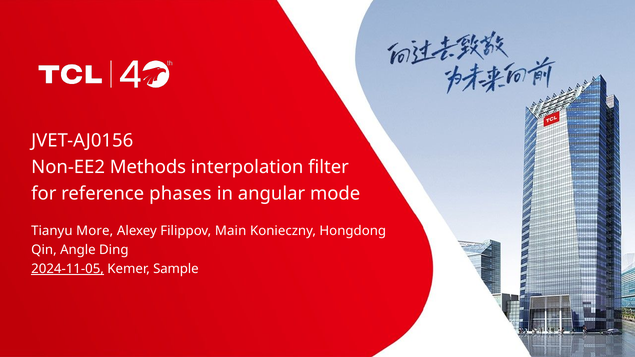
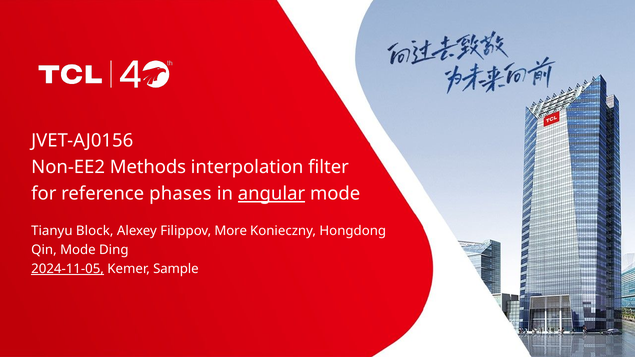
angular underline: none -> present (272, 194)
More: More -> Block (95, 231)
Main: Main -> More (231, 231)
Qin Angle: Angle -> Mode (78, 250)
